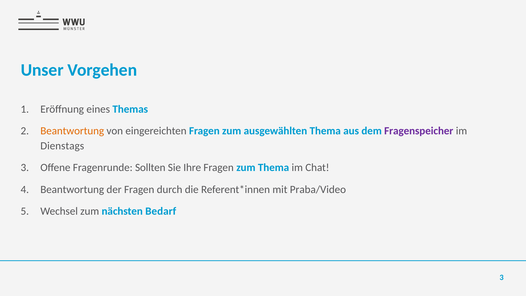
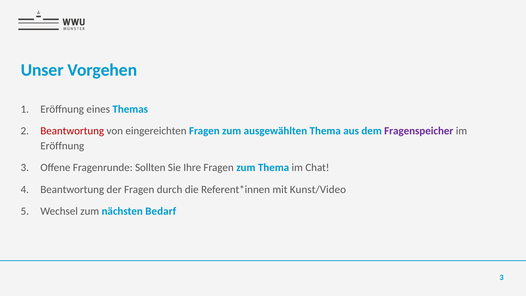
Beantwortung colour: orange -> red (72, 131)
Dienstags: Dienstags -> Eröffnung (62, 146)
Praba/Video: Praba/Video -> Kunst/Video (318, 189)
